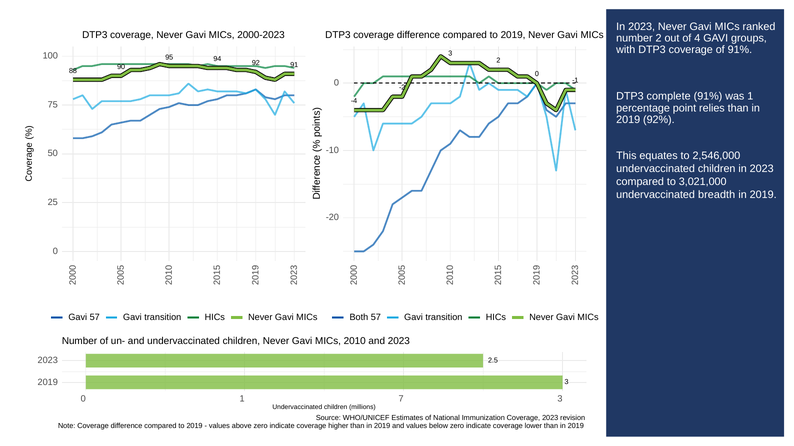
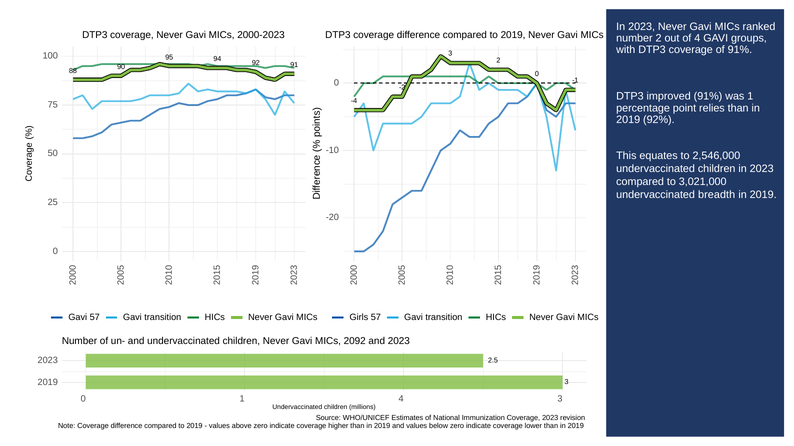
complete: complete -> improved (669, 96)
Both: Both -> Girls (359, 318)
2010: 2010 -> 2092 (355, 341)
1 7: 7 -> 4 (401, 400)
